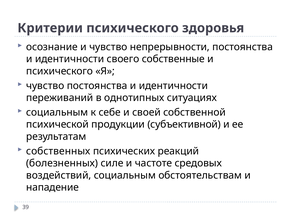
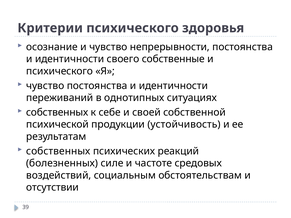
социальным: социальным -> собственных (57, 112)
субъективной: субъективной -> устойчивость (184, 125)
нападение: нападение -> отсутствии (52, 188)
